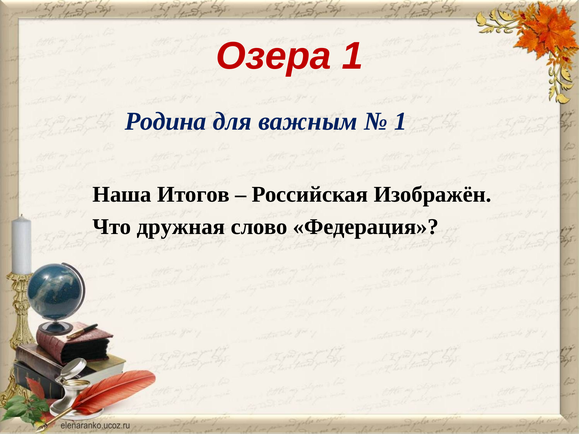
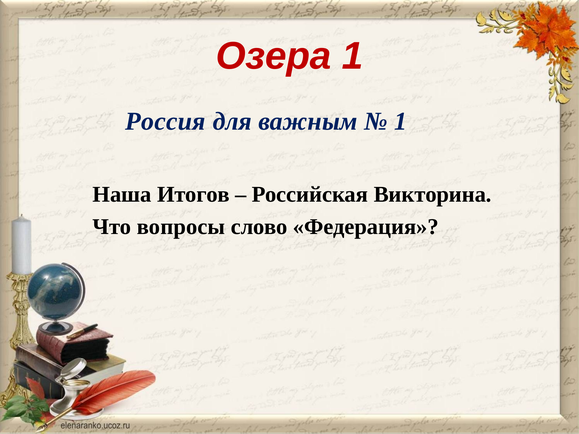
Родина: Родина -> Россия (165, 121)
Изображён: Изображён -> Викторина (433, 195)
дружная: дружная -> вопросы (181, 227)
